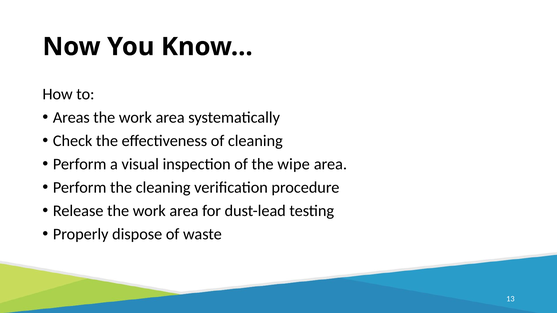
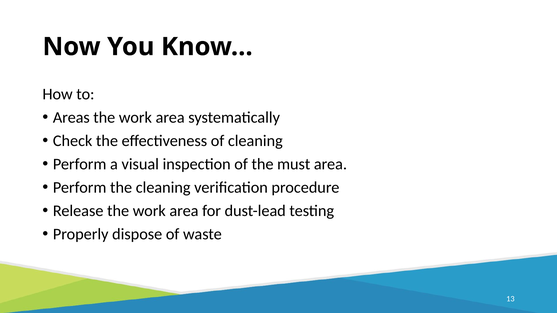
wipe: wipe -> must (294, 164)
